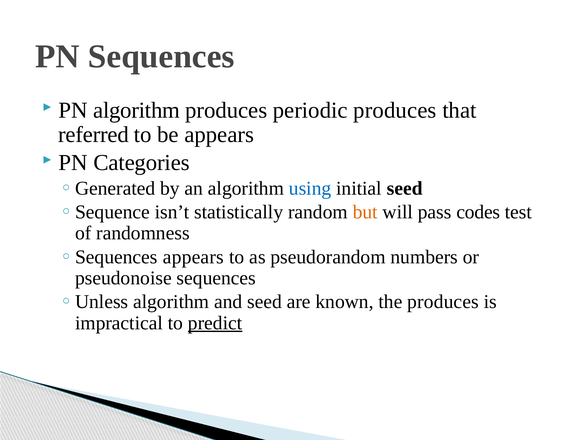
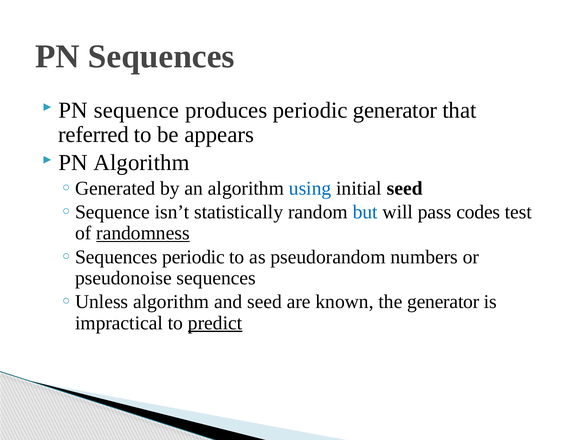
PN algorithm: algorithm -> sequence (136, 110)
periodic produces: produces -> generator (395, 110)
PN Categories: Categories -> Algorithm (141, 163)
but colour: orange -> blue (365, 212)
randomness underline: none -> present (143, 233)
appears: appears -> periodic (193, 257)
the produces: produces -> generator (443, 302)
